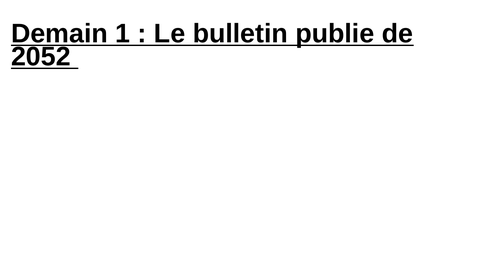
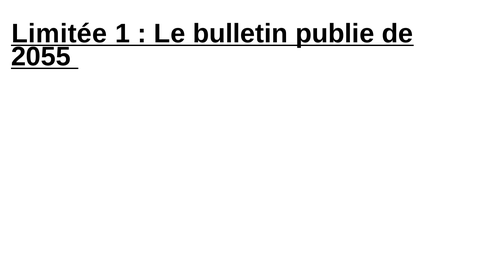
Demain: Demain -> Limitée (59, 34)
2052: 2052 -> 2055 (41, 57)
